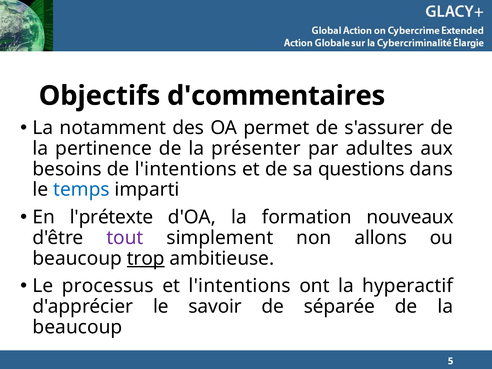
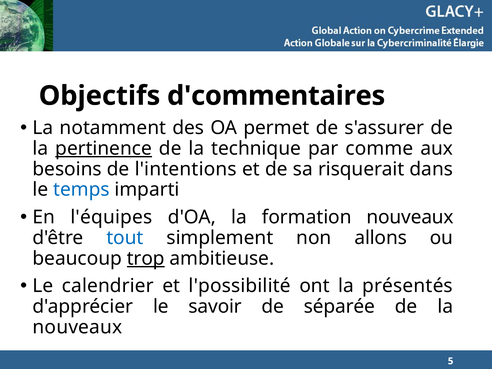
pertinence underline: none -> present (104, 148)
présenter: présenter -> technique (256, 148)
adultes: adultes -> comme (379, 148)
questions: questions -> risquerait (361, 169)
l'prétexte: l'prétexte -> l'équipes (111, 217)
tout colour: purple -> blue (125, 238)
processus: processus -> calendrier (108, 286)
et l'intentions: l'intentions -> l'possibilité (240, 286)
hyperactif: hyperactif -> présentés (408, 286)
beaucoup: beaucoup -> nouveaux (77, 327)
